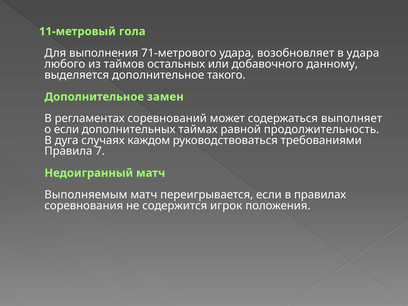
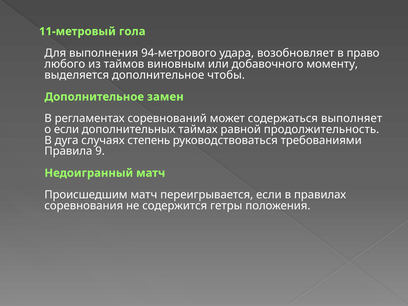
71-метрового: 71-метрового -> 94-метрового (179, 53)
в удара: удара -> право (363, 53)
остальных: остальных -> виновным (176, 64)
данному: данному -> моменту (332, 64)
такого: такого -> чтобы (226, 75)
каждом: каждом -> степень (149, 140)
7: 7 -> 9 (100, 151)
Выполняемым: Выполняемым -> Происшедшим (86, 195)
игрок: игрок -> гетры (226, 206)
